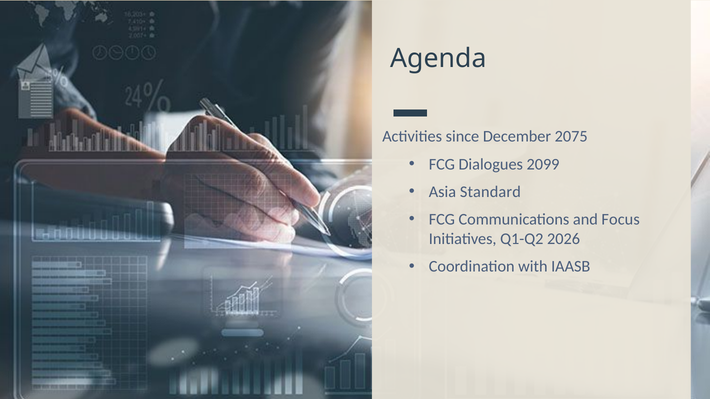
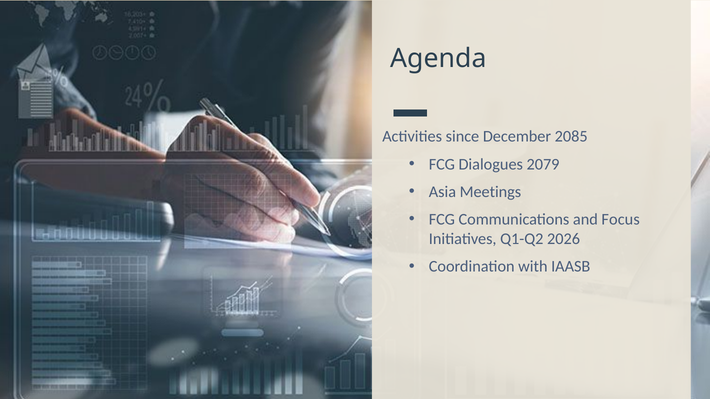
2075: 2075 -> 2085 (571, 137)
2099: 2099 -> 2079 (543, 164)
Standard: Standard -> Meetings (490, 192)
